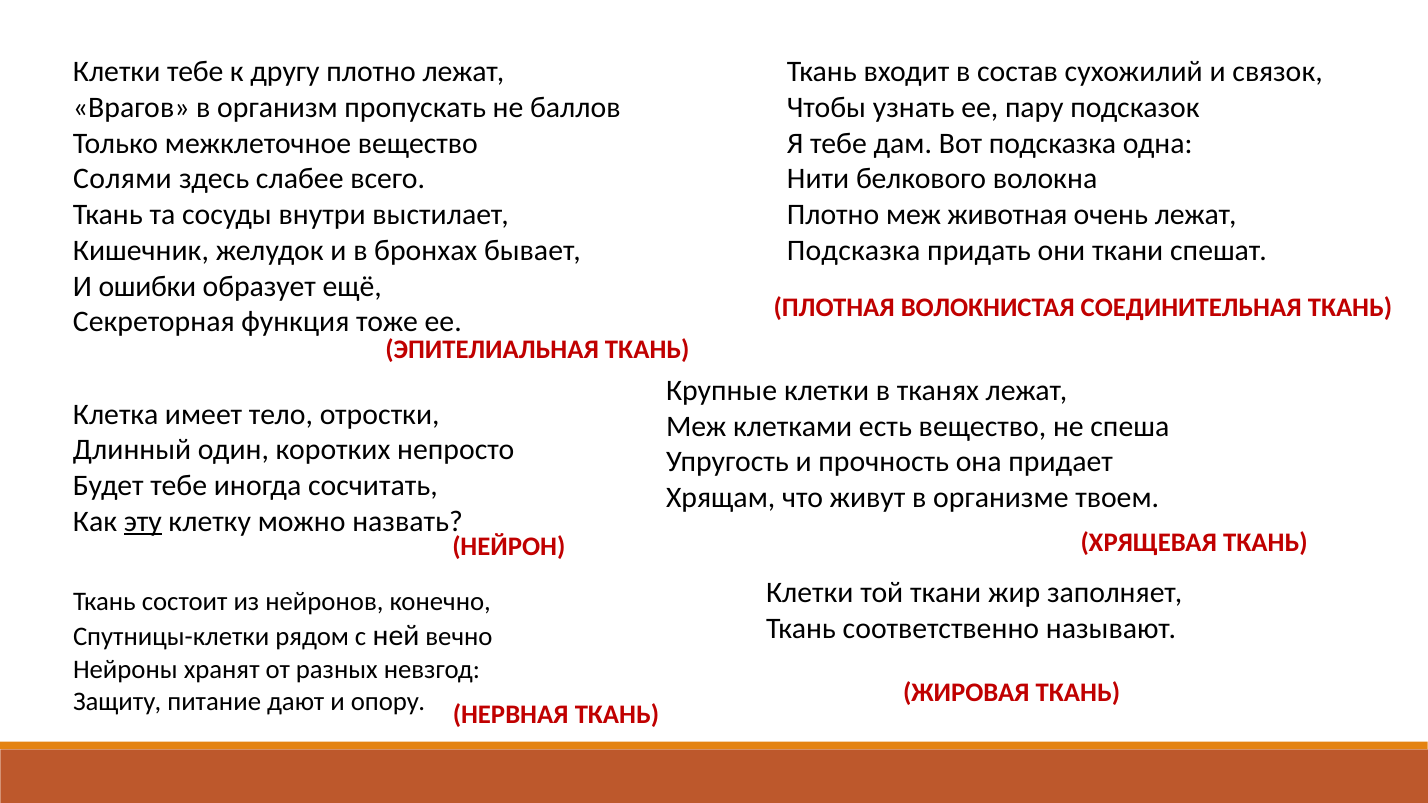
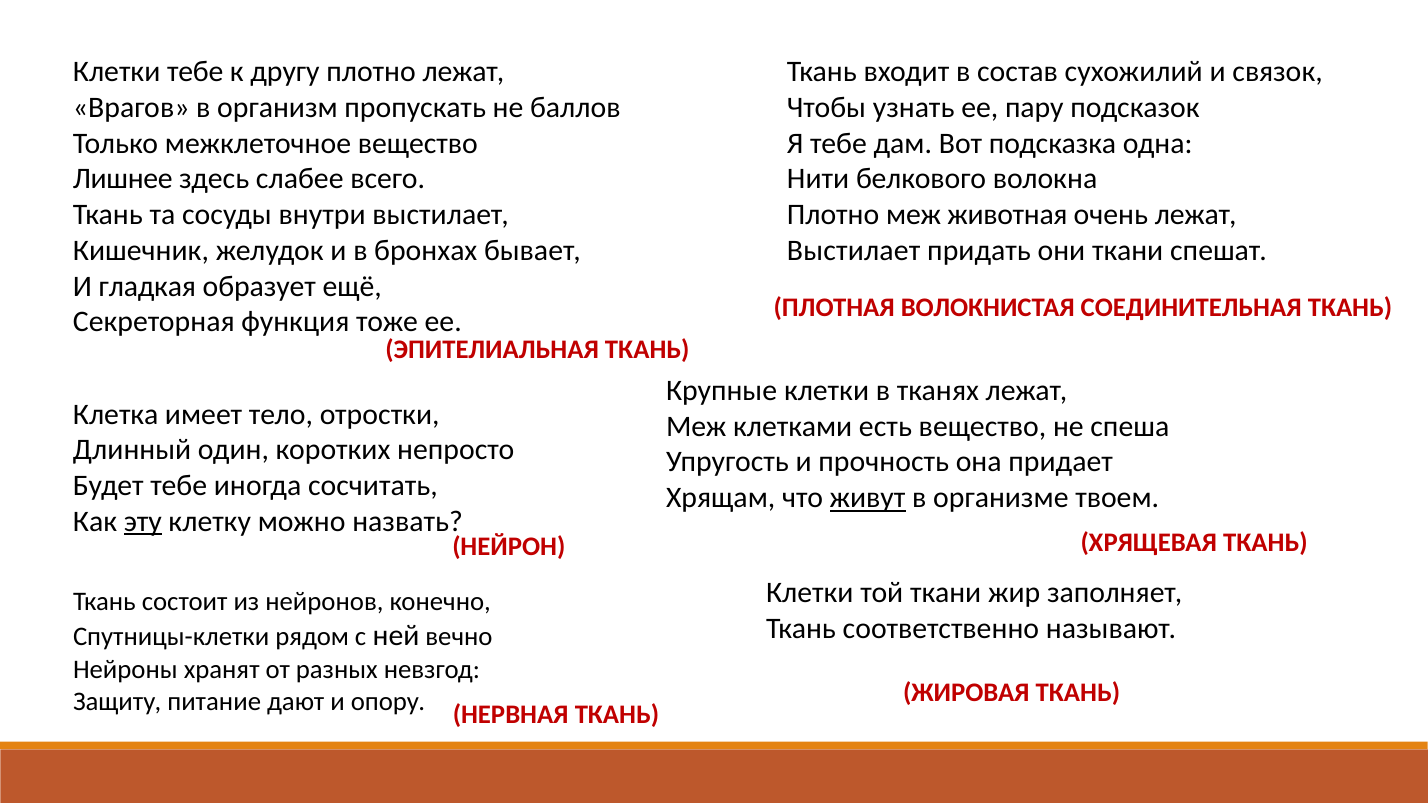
Солями: Солями -> Лишнее (123, 179)
Подсказка: Подсказка -> Выстилает (854, 251)
ошибки: ошибки -> гладкая (147, 286)
живут underline: none -> present (868, 498)
